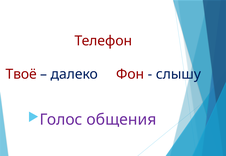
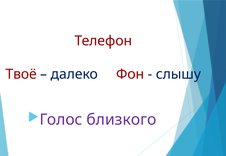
общения: общения -> близкого (121, 120)
